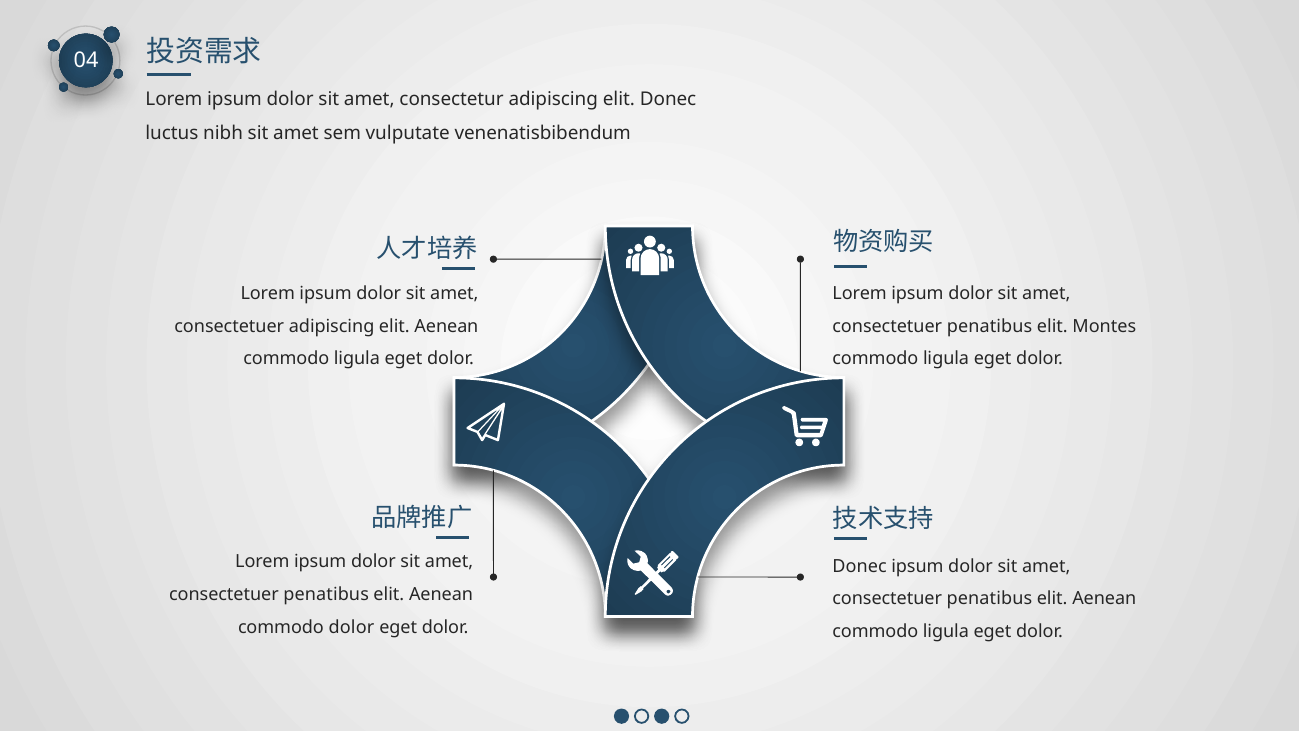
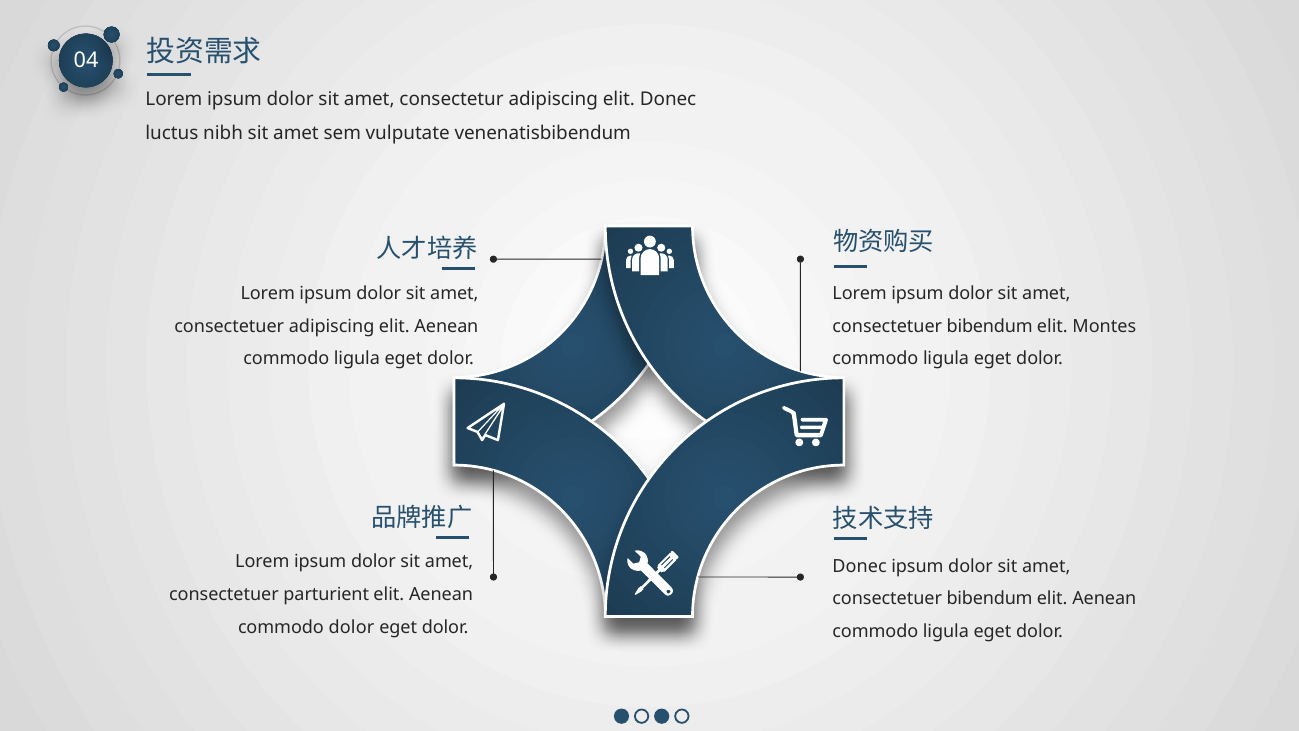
penatibus: penatibus -> bibendum (990, 326)
penatibus: penatibus -> parturient (326, 594)
penatibus: penatibus -> bibendum (990, 599)
